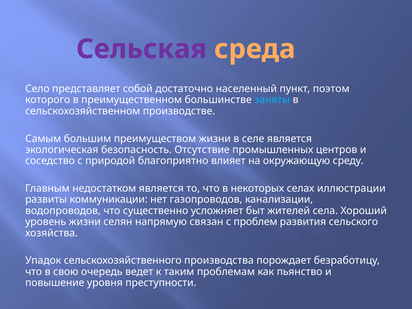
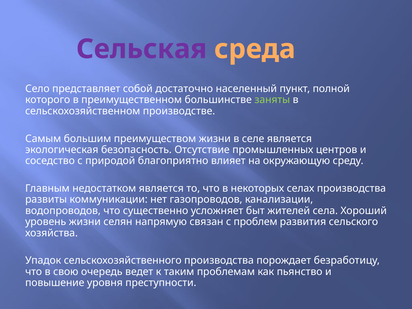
поэтом: поэтом -> полной (331, 89)
заняты colour: light blue -> light green (272, 100)
селах иллюстрации: иллюстрации -> производства (351, 188)
